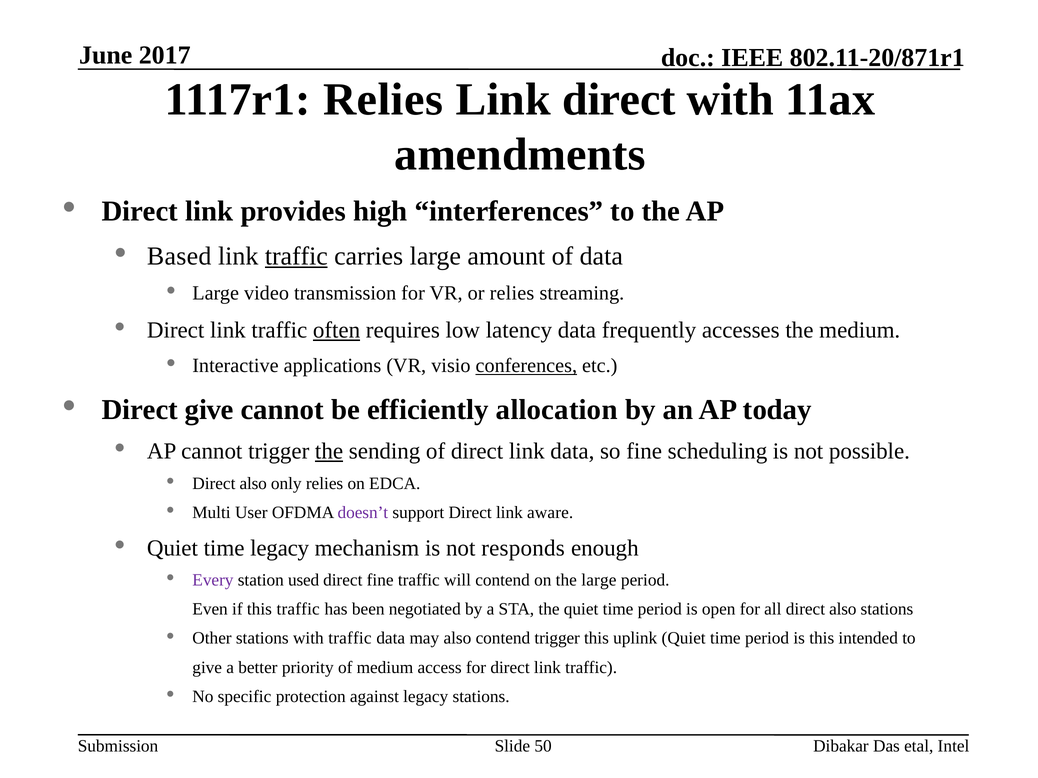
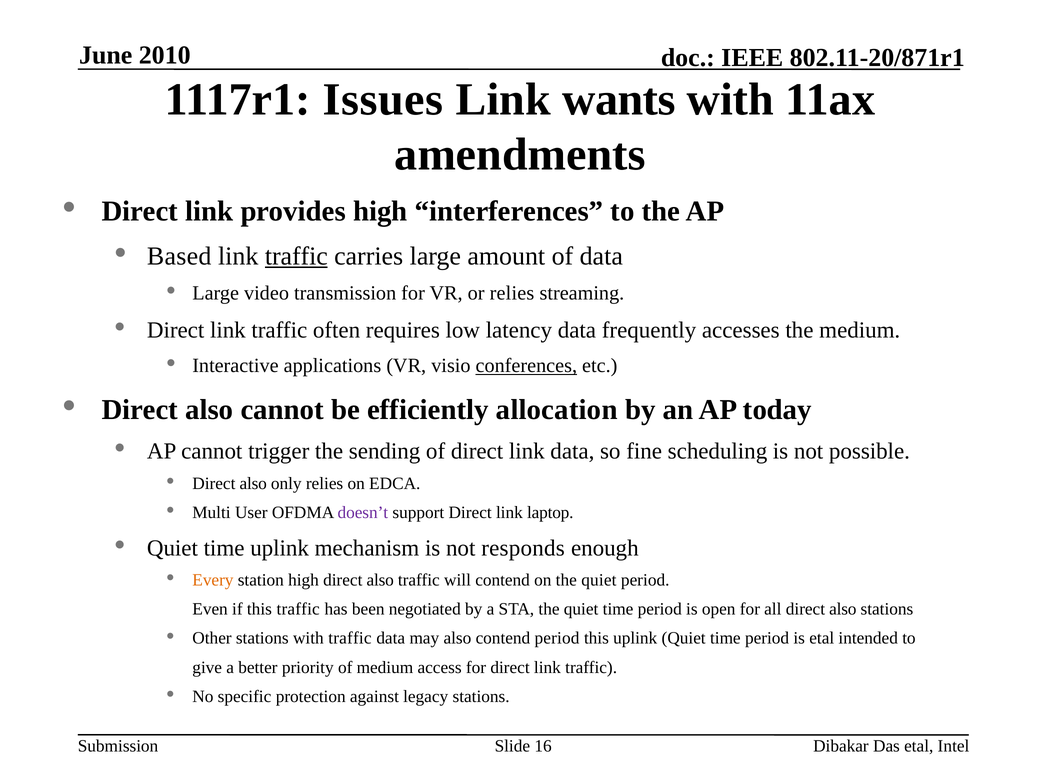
2017: 2017 -> 2010 (165, 55)
1117r1 Relies: Relies -> Issues (383, 99)
Link direct: direct -> wants (619, 99)
often underline: present -> none (337, 331)
give: give -> also (209, 410)
the underline: present -> none (329, 452)
aware: aware -> laptop (550, 513)
time legacy: legacy -> uplink (280, 548)
Every colour: purple -> orange (213, 581)
station used: used -> high (304, 581)
fine: fine -> also (380, 581)
on the large: large -> quiet (599, 581)
contend trigger: trigger -> period (557, 639)
is this: this -> etal (822, 639)
50: 50 -> 16 (543, 747)
